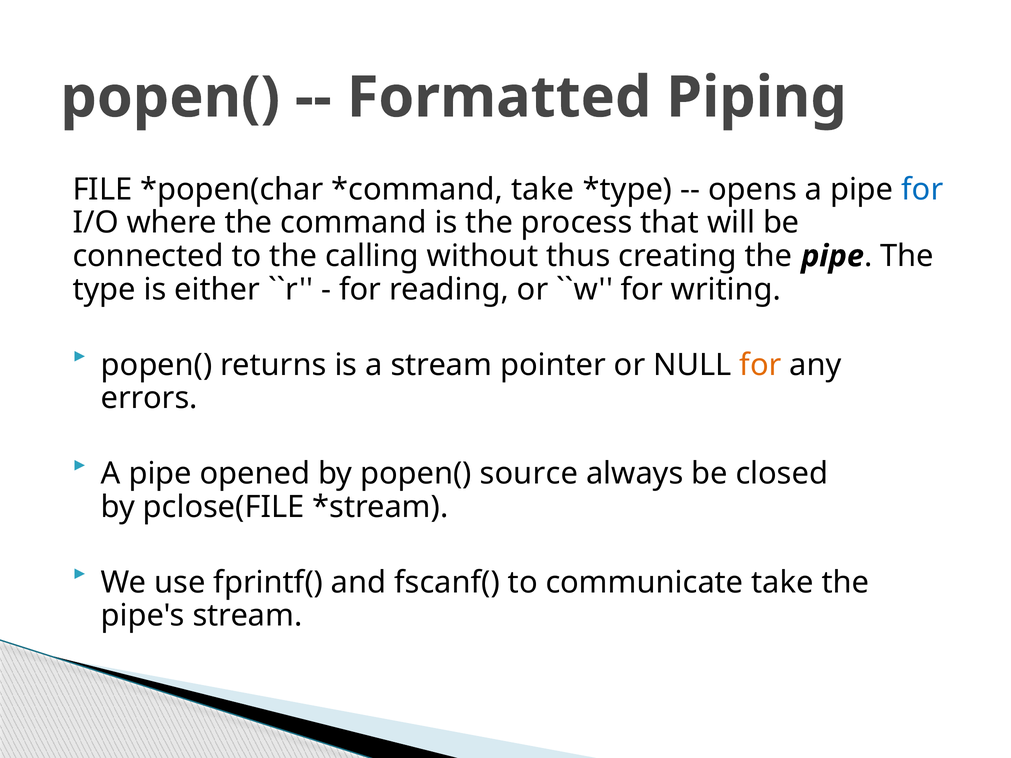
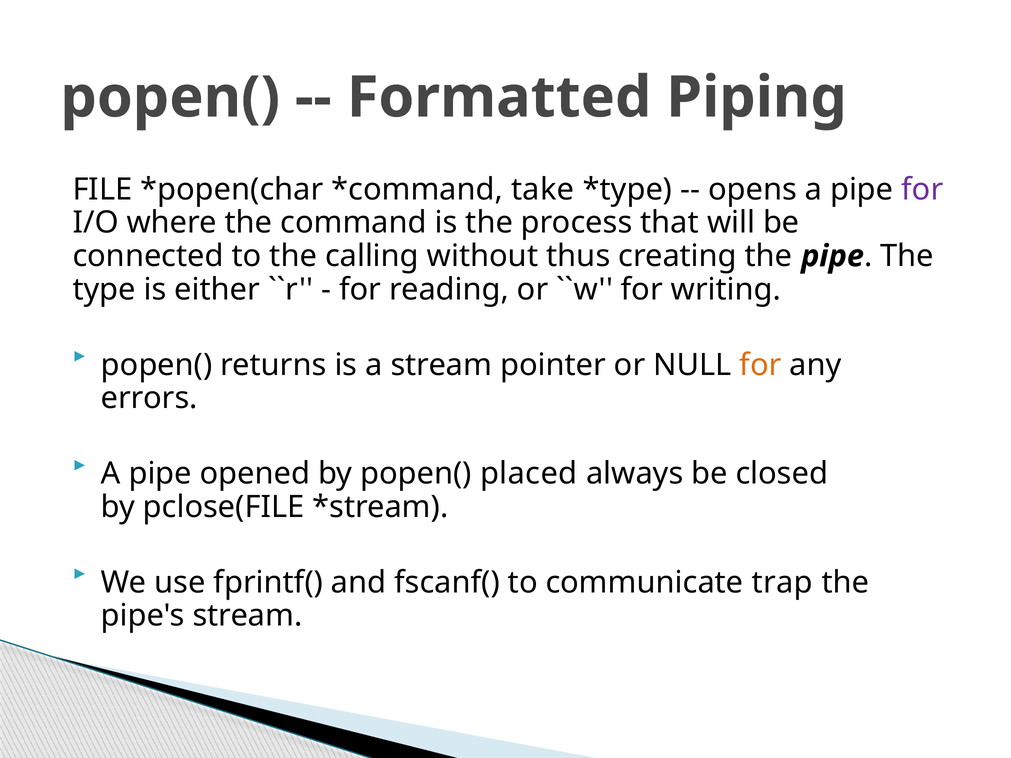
for colour: blue -> purple (922, 189)
source: source -> placed (529, 474)
communicate take: take -> trap (782, 583)
